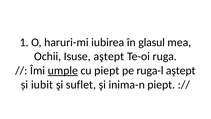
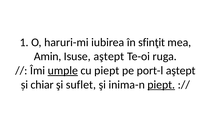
glasul: glasul -> sfinţit (152, 42)
Ochii: Ochii -> Amin (48, 56)
ruga-l: ruga-l -> port-l (150, 70)
iubit: iubit -> chiar (42, 84)
piept underline: none -> present (161, 84)
